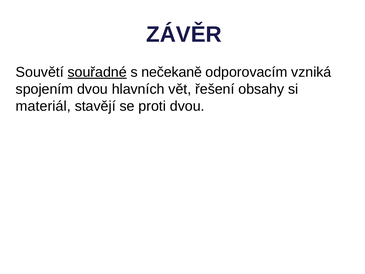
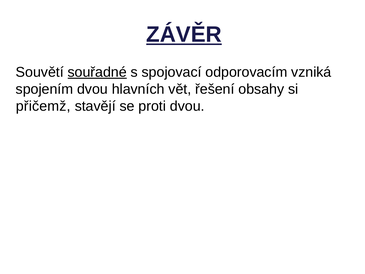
ZÁVĚR underline: none -> present (184, 35)
nečekaně: nečekaně -> spojovací (172, 72)
materiál: materiál -> přičemž (43, 106)
